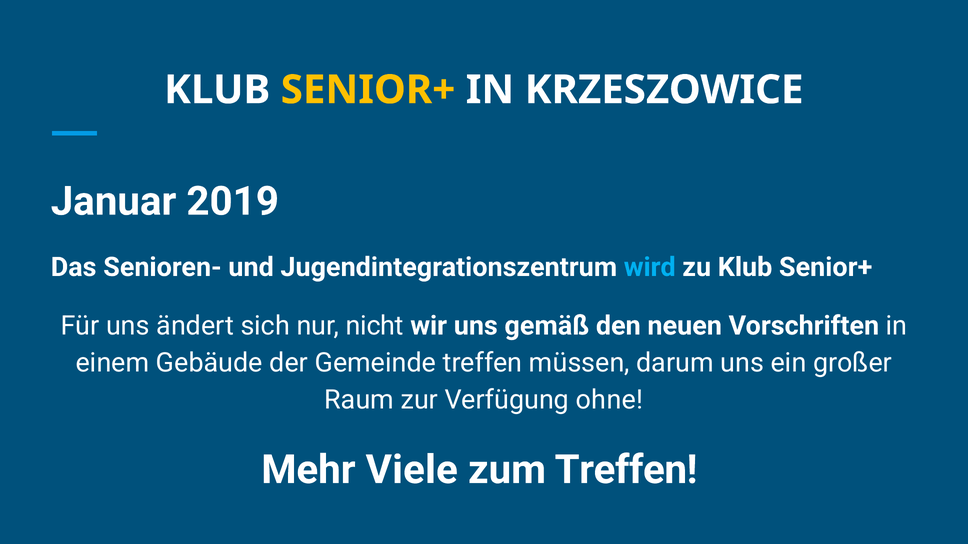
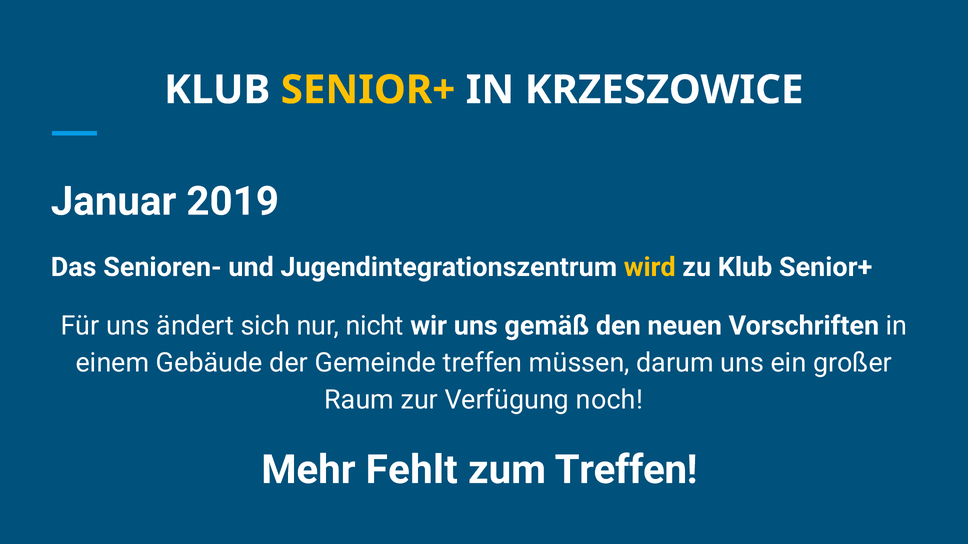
wird colour: light blue -> yellow (650, 267)
ohne: ohne -> noch (609, 400)
Viele: Viele -> Fehlt (412, 470)
